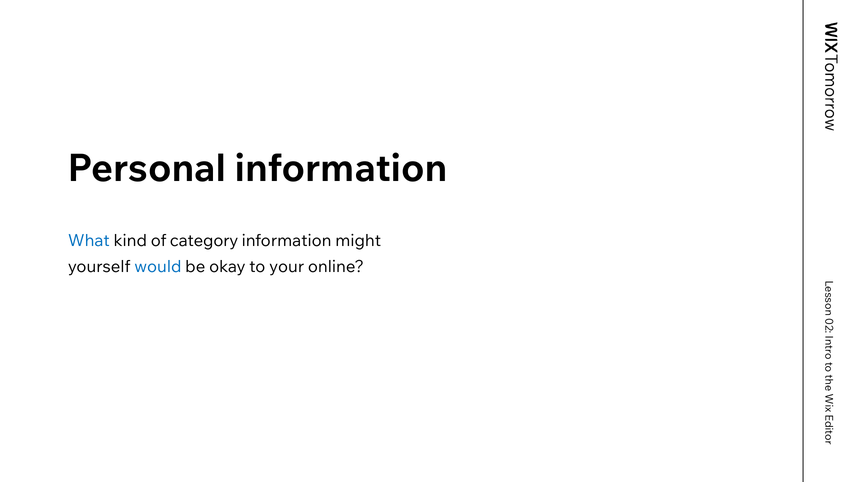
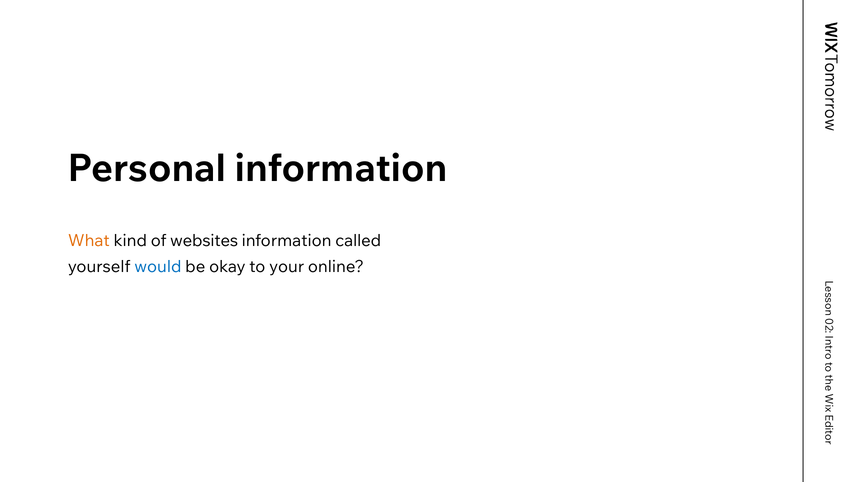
What colour: blue -> orange (89, 241)
category: category -> websites (204, 241)
might: might -> called (358, 241)
